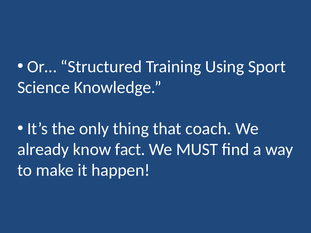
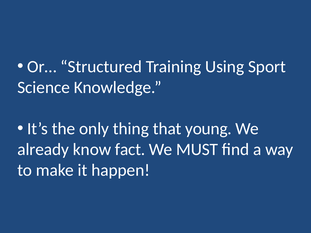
coach: coach -> young (208, 129)
